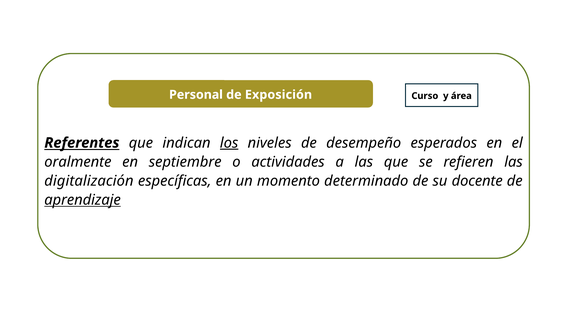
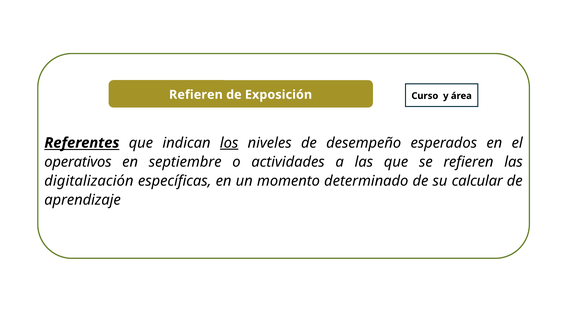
Personal: Personal -> Refieren (196, 95)
oralmente: oralmente -> operativos (78, 162)
docente: docente -> calcular (477, 181)
aprendizaje underline: present -> none (83, 200)
